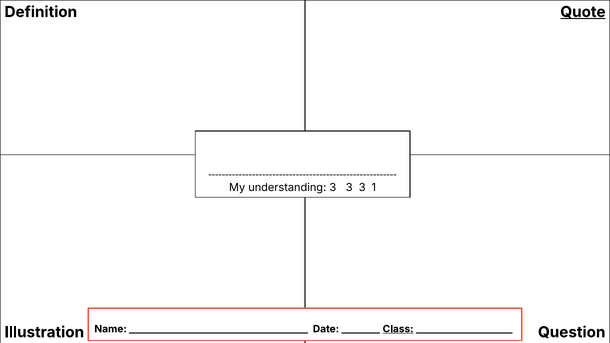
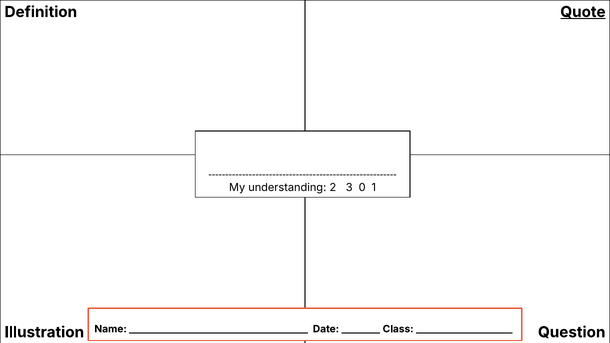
understanding 3: 3 -> 2 (333, 188)
3: 3 -> 0 (362, 188)
Class underline: present -> none (398, 329)
